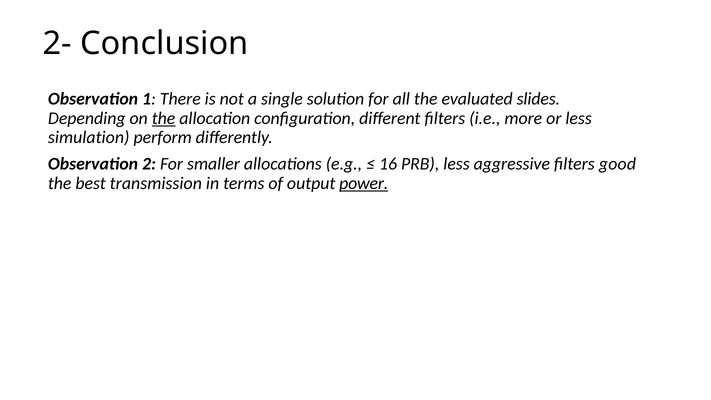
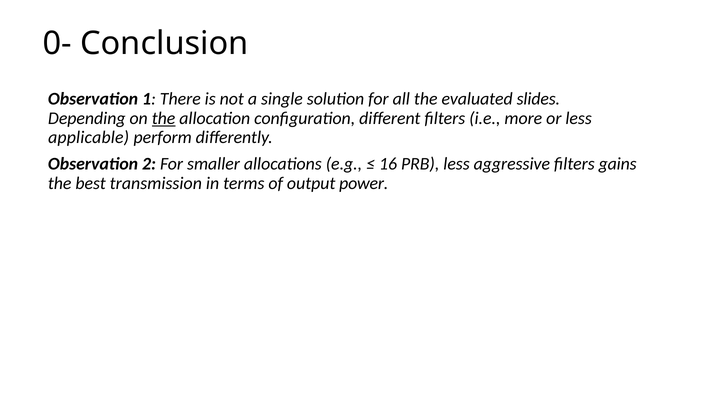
2-: 2- -> 0- (57, 44)
simulation: simulation -> applicable (89, 137)
good: good -> gains (618, 164)
power underline: present -> none (364, 183)
